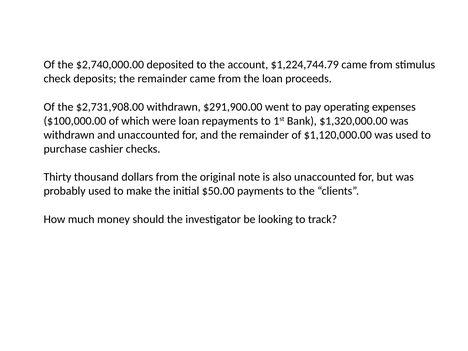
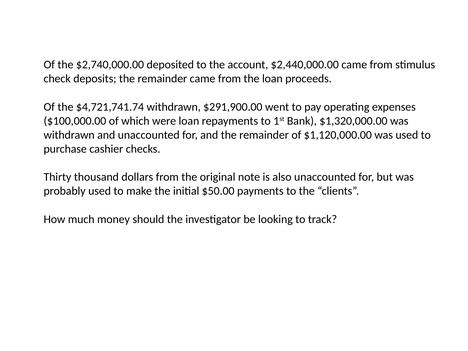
$1,224,744.79: $1,224,744.79 -> $2,440,000.00 (305, 65)
$2,731,908.00: $2,731,908.00 -> $4,721,741.74 (110, 107)
